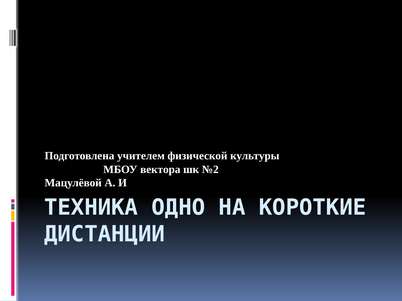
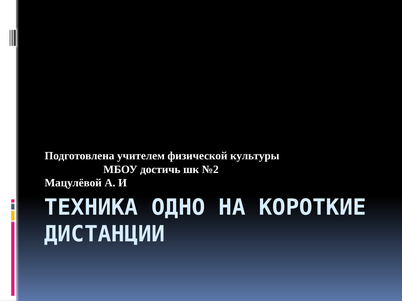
вектора: вектора -> достичь (160, 170)
